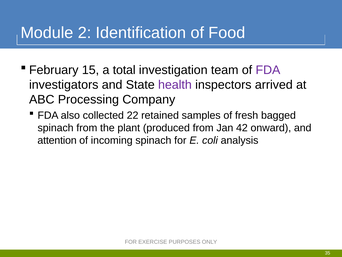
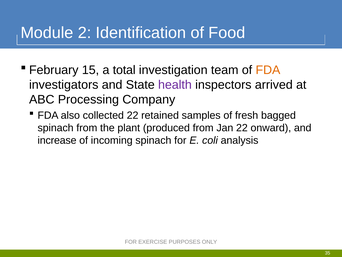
FDA colour: purple -> orange (268, 70)
Jan 42: 42 -> 22 (242, 128)
attention: attention -> increase (57, 140)
